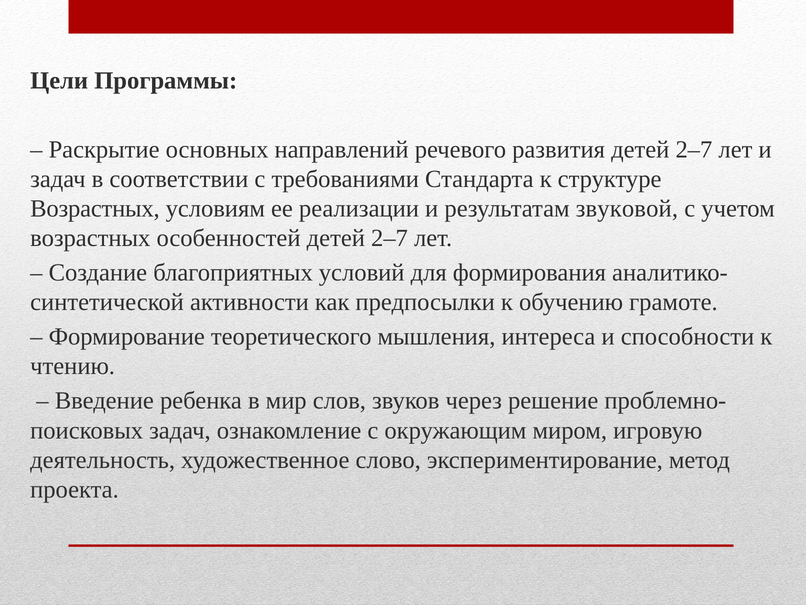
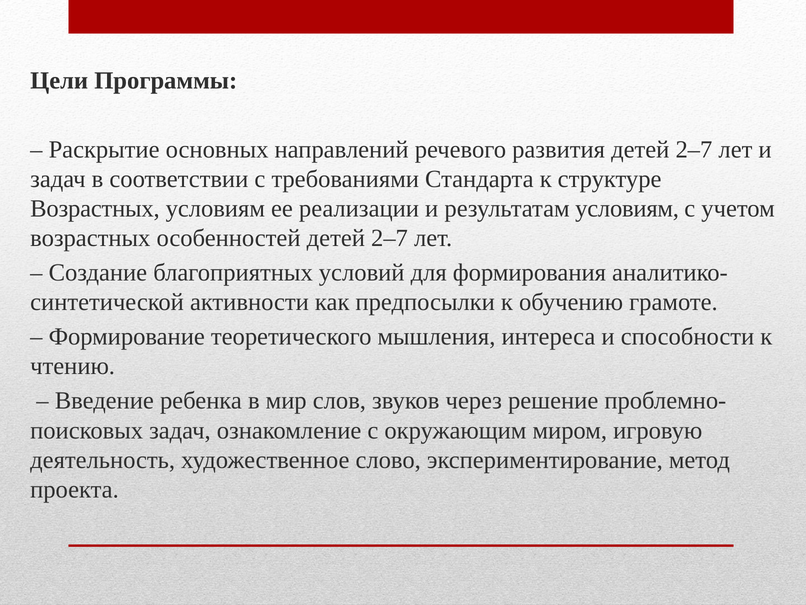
результатам звуковой: звуковой -> условиям (627, 208)
